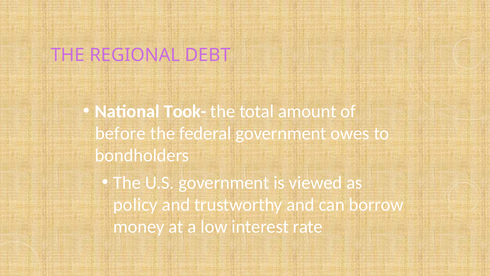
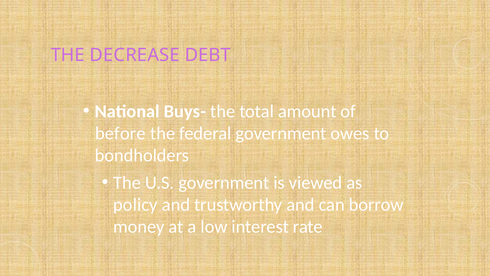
REGIONAL: REGIONAL -> DECREASE (135, 55)
Took-: Took- -> Buys- (185, 111)
